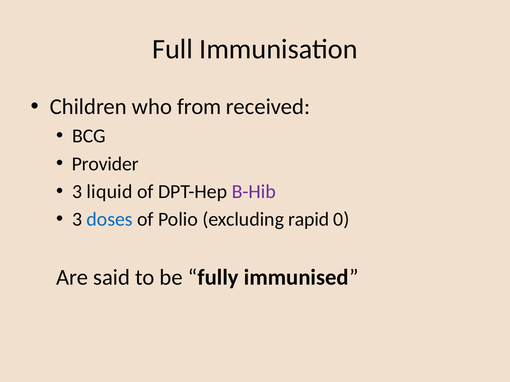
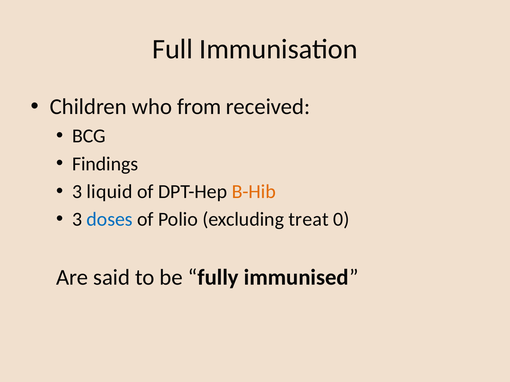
Provider: Provider -> Findings (105, 164)
B-Hib colour: purple -> orange (254, 192)
rapid: rapid -> treat (309, 220)
